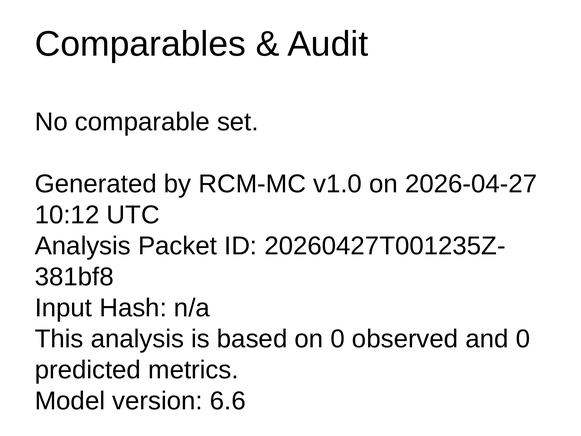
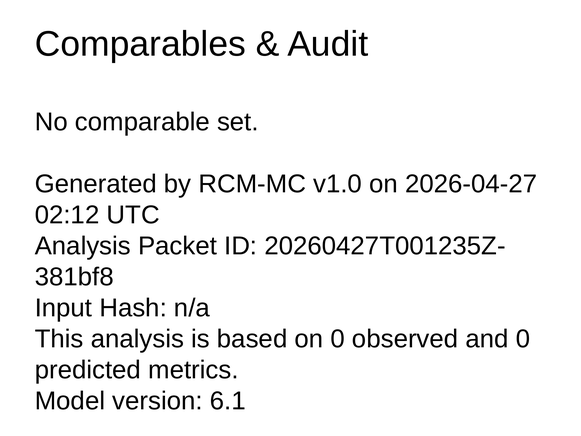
10:12: 10:12 -> 02:12 (67, 215)
6.6: 6.6 -> 6.1 (228, 401)
